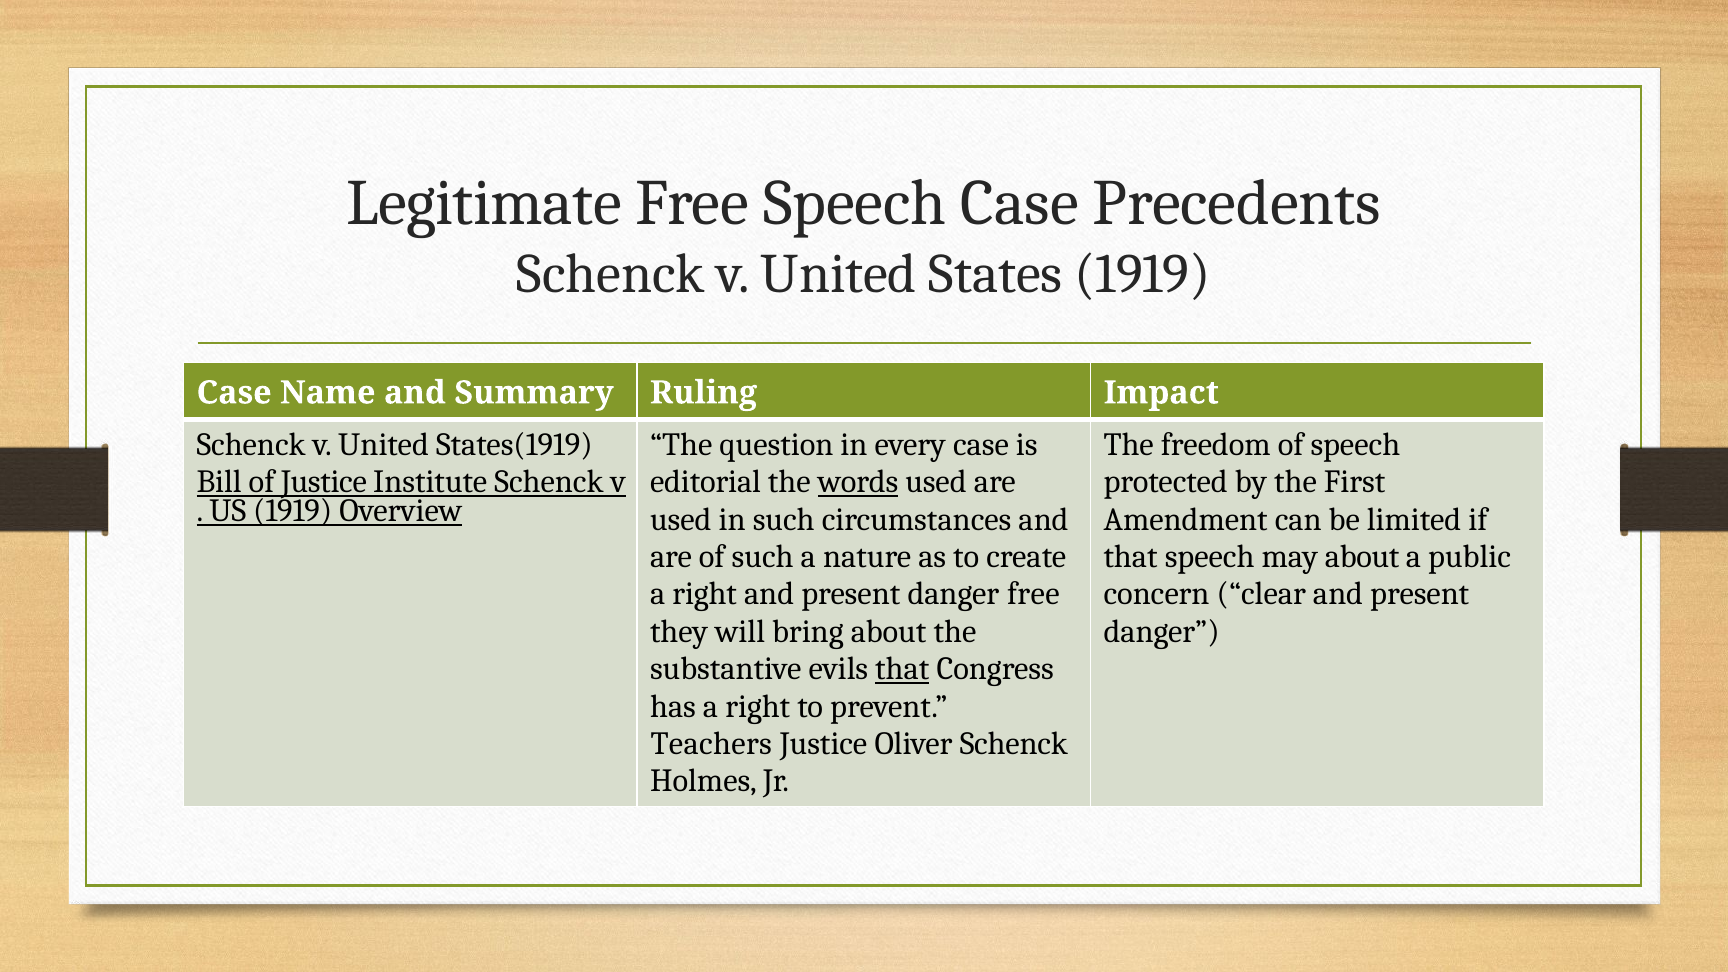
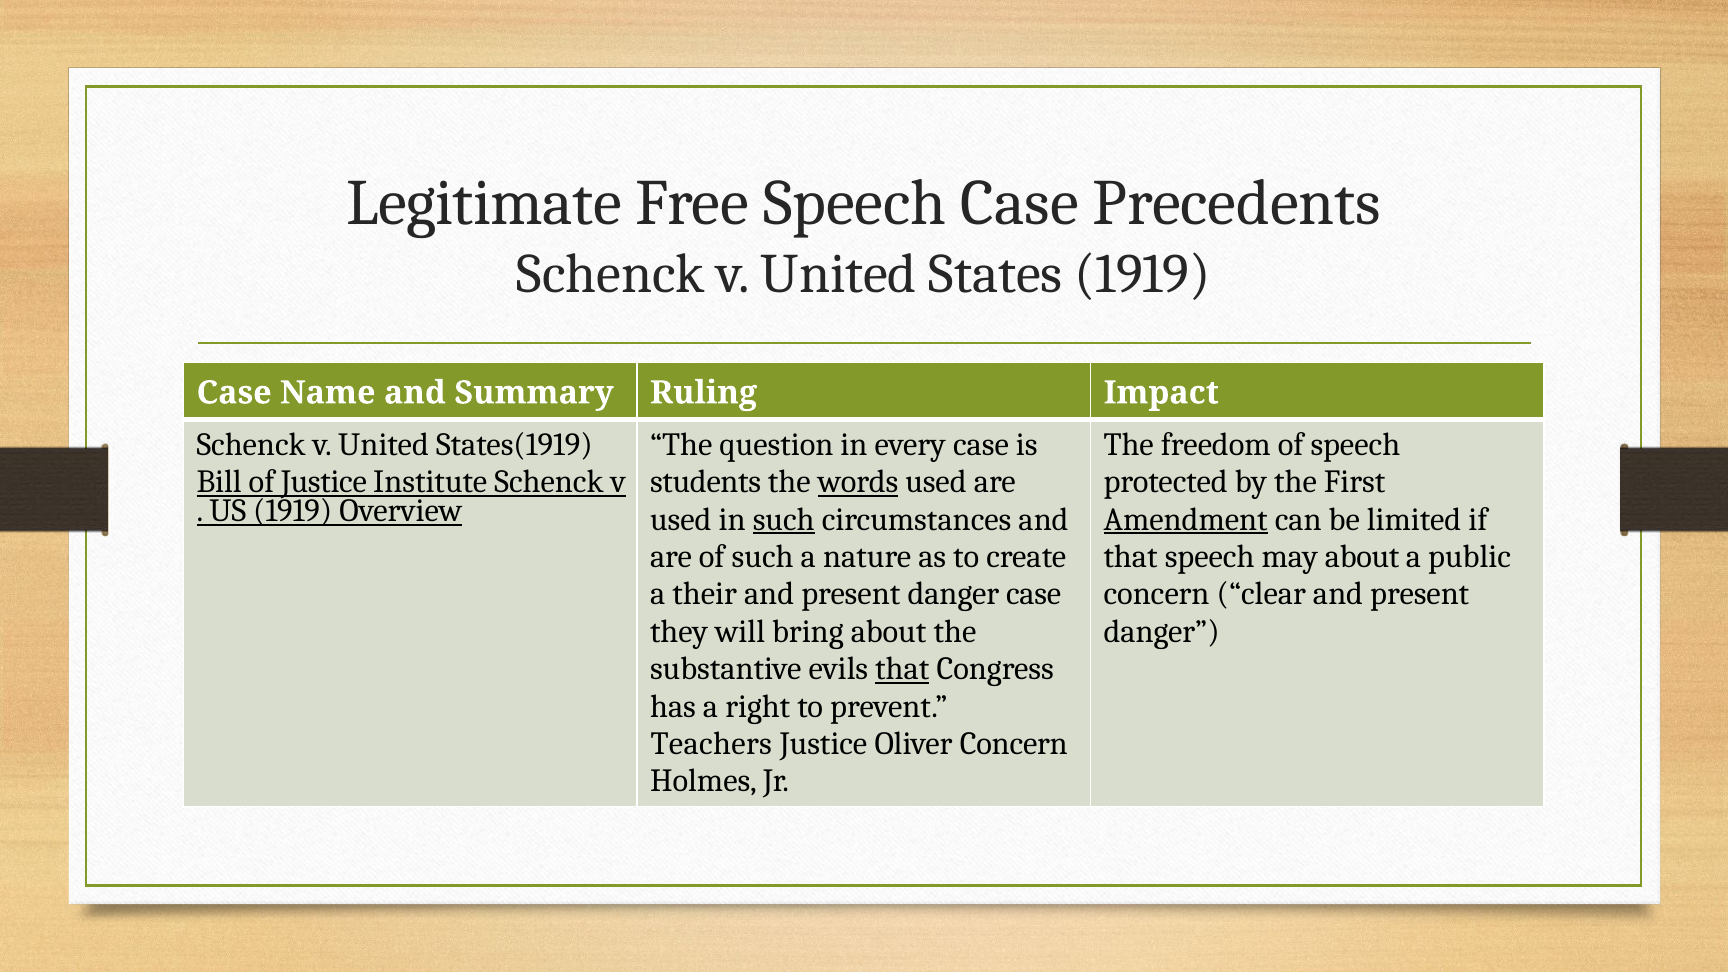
editorial: editorial -> students (706, 482)
such underline: none -> present (784, 519)
Amendment underline: none -> present (1186, 519)
right: right -> their (705, 594)
danger free: free -> case (1034, 594)
Oliver Schenck: Schenck -> Concern (1014, 744)
